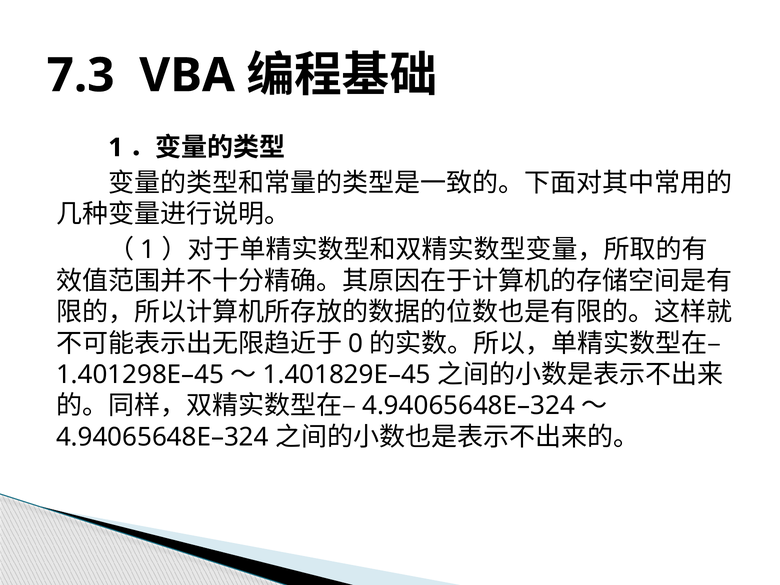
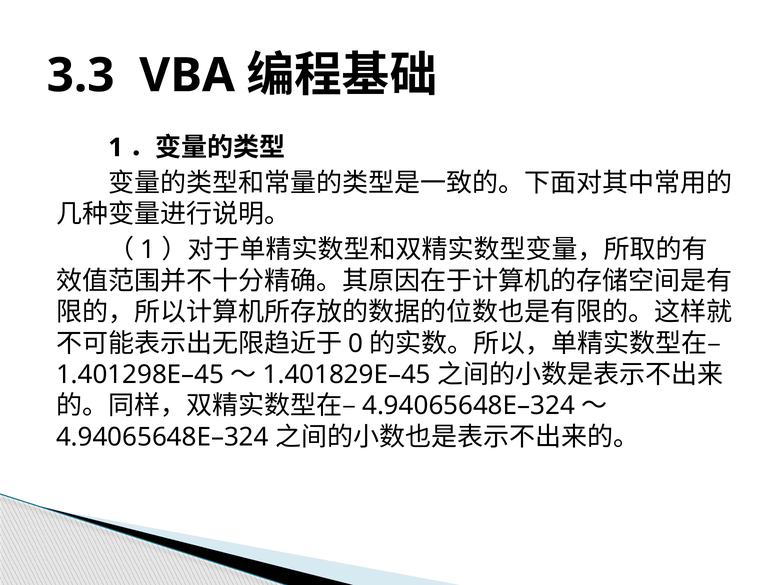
7.3: 7.3 -> 3.3 (81, 76)
